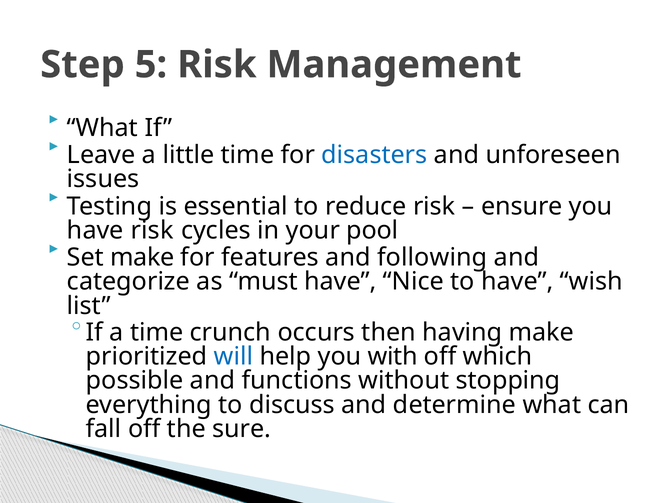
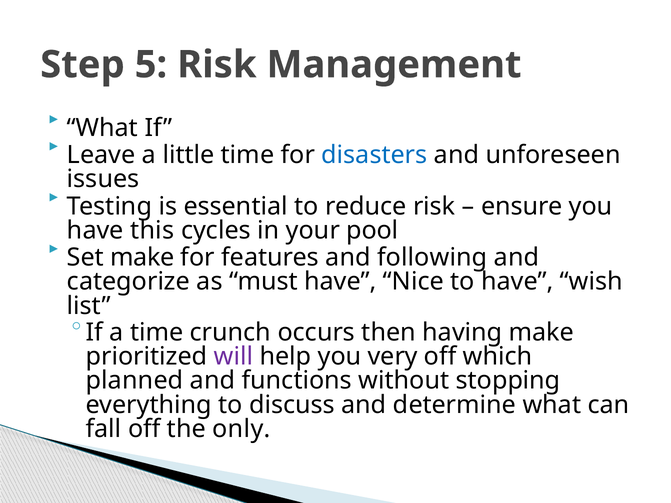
have risk: risk -> this (152, 230)
will colour: blue -> purple (233, 357)
with: with -> very (393, 357)
possible: possible -> planned (135, 381)
sure: sure -> only (241, 429)
